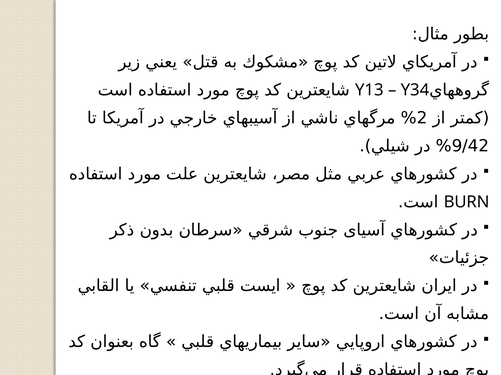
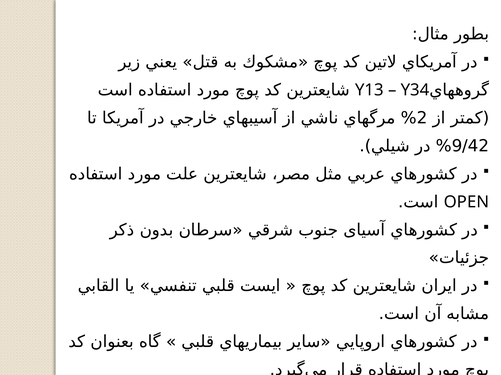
BURN: BURN -> OPEN (466, 202)
